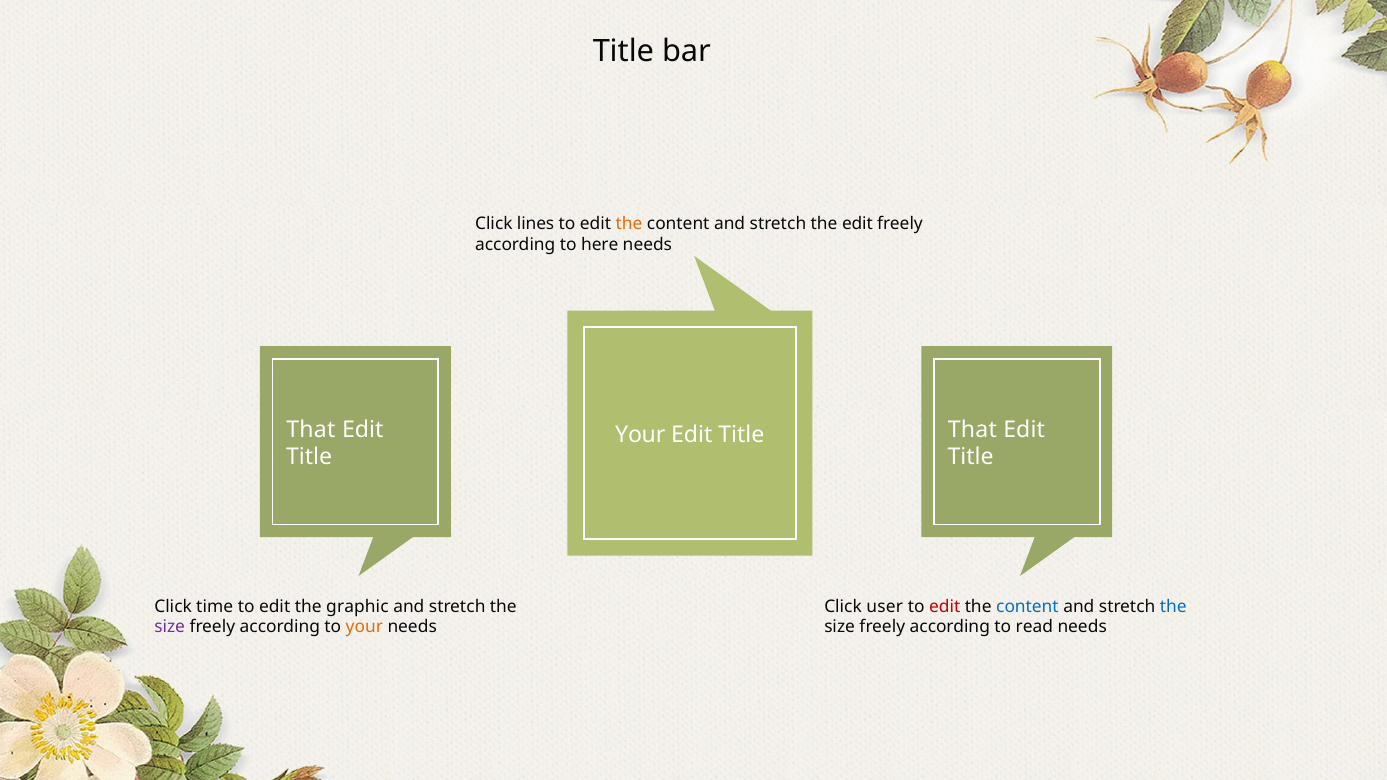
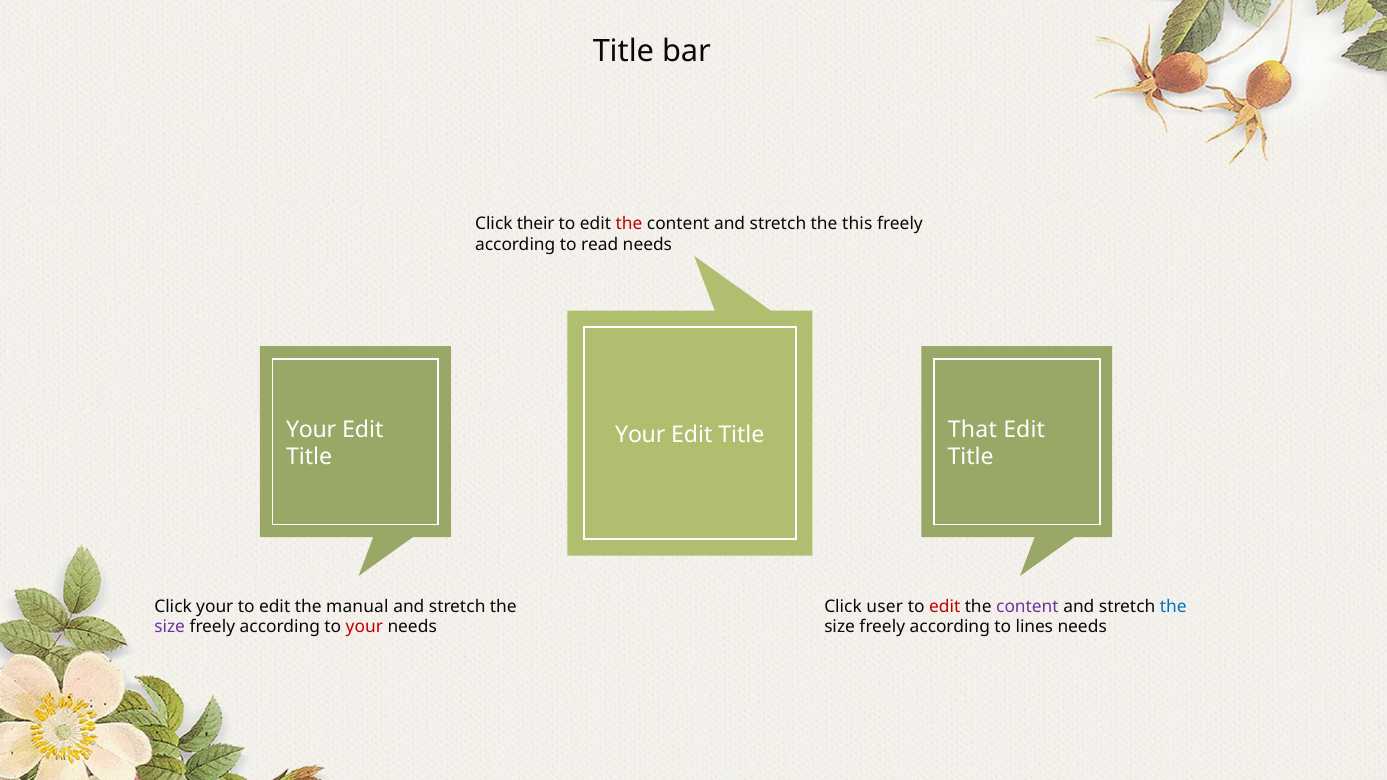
lines: lines -> their (536, 224)
the colour: orange -> red (629, 224)
the edit: edit -> this (857, 224)
here: here -> read (600, 245)
That: That -> Your (311, 430)
Click time: time -> your (215, 607)
graphic: graphic -> manual (357, 607)
content colour: blue -> purple (1027, 607)
your colour: orange -> red (364, 627)
read: read -> lines (1034, 627)
